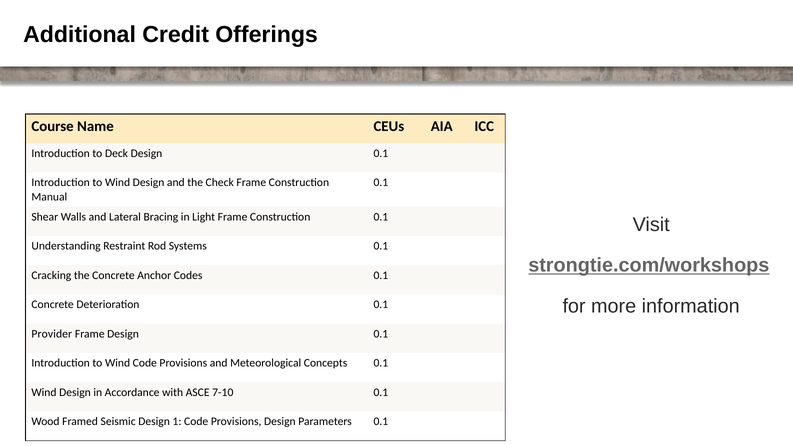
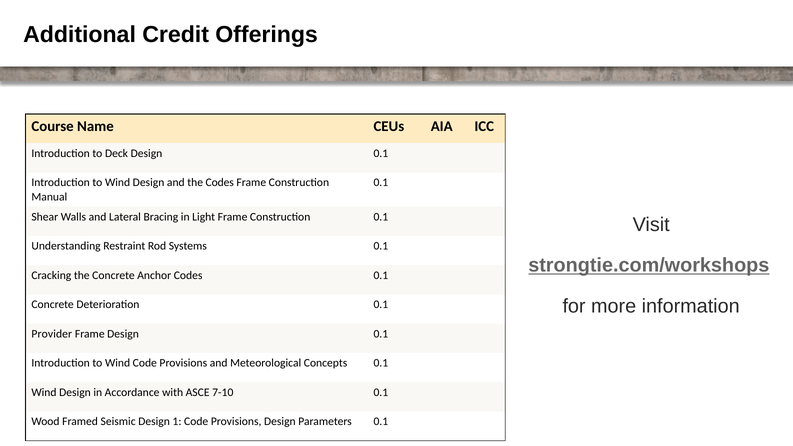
the Check: Check -> Codes (220, 183)
